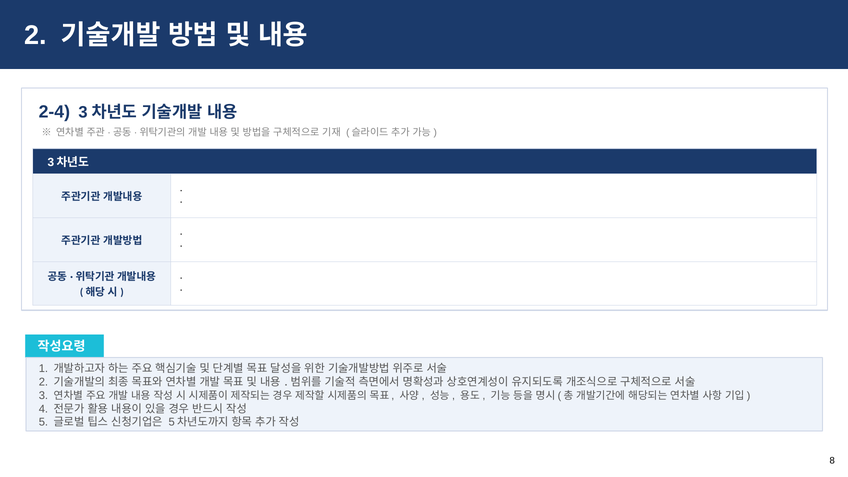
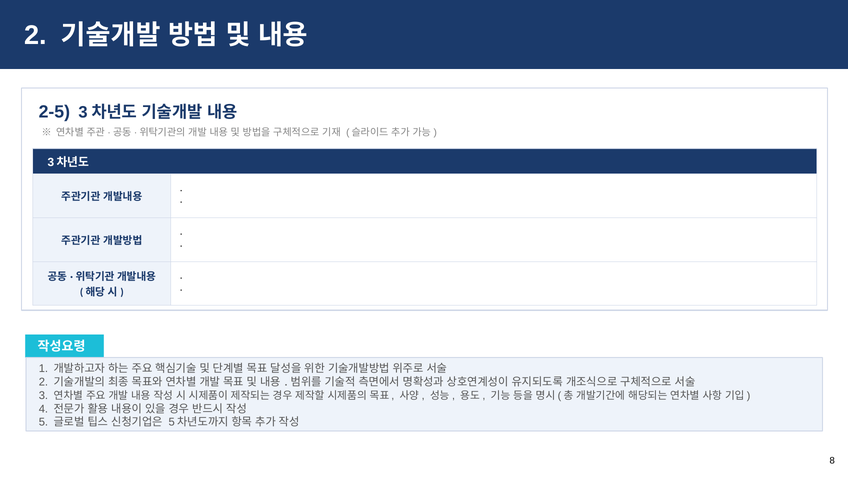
2-4: 2-4 -> 2-5 (54, 112)
